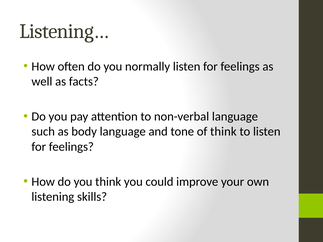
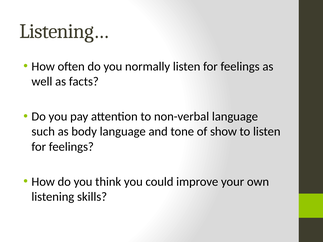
of think: think -> show (223, 132)
